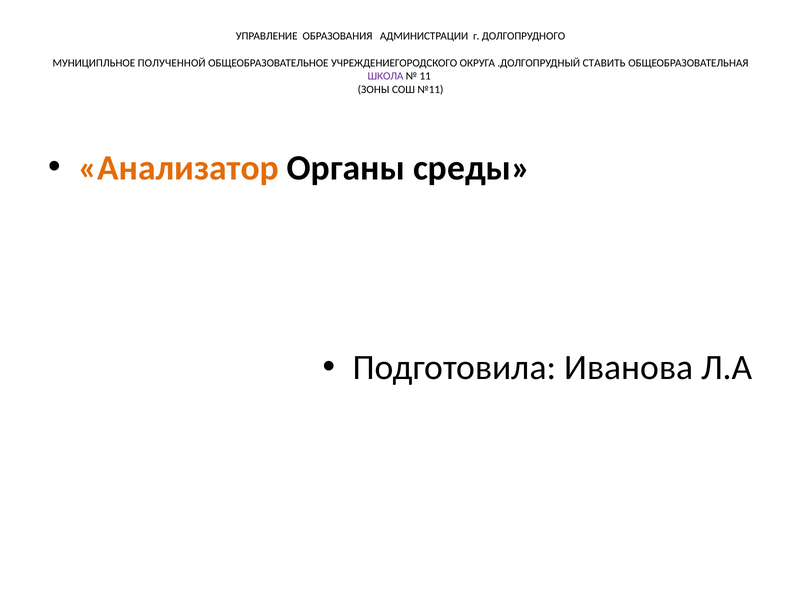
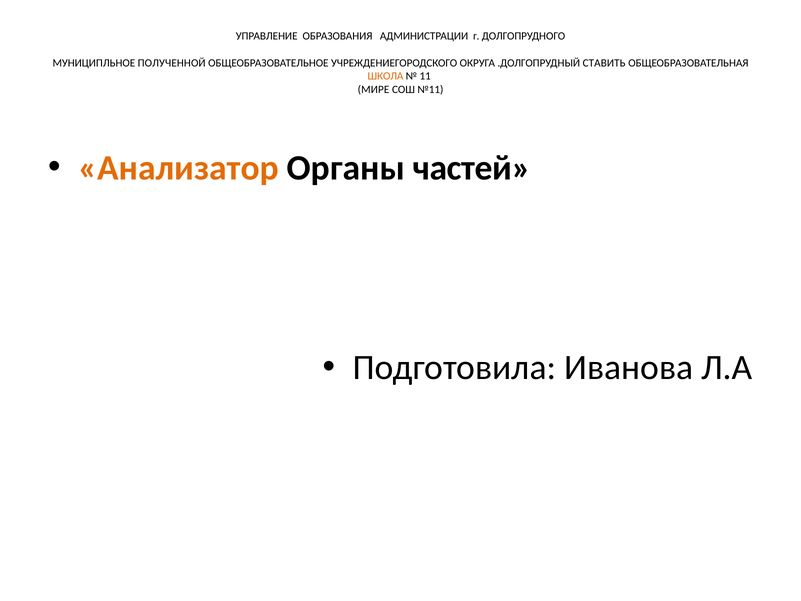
ШКОЛА colour: purple -> orange (385, 76)
ЗОНЫ: ЗОНЫ -> МИРЕ (374, 90)
среды: среды -> частей (472, 168)
